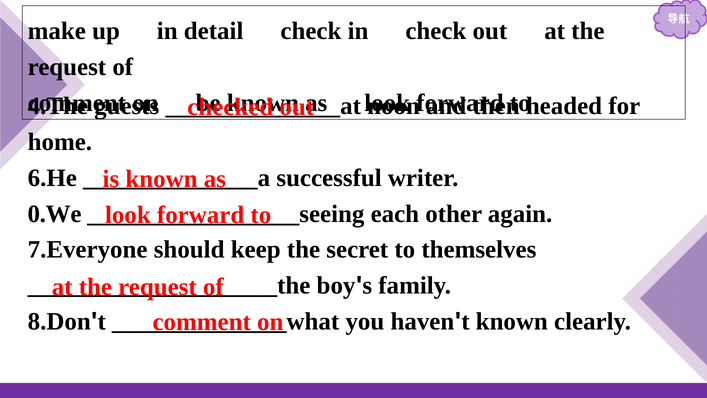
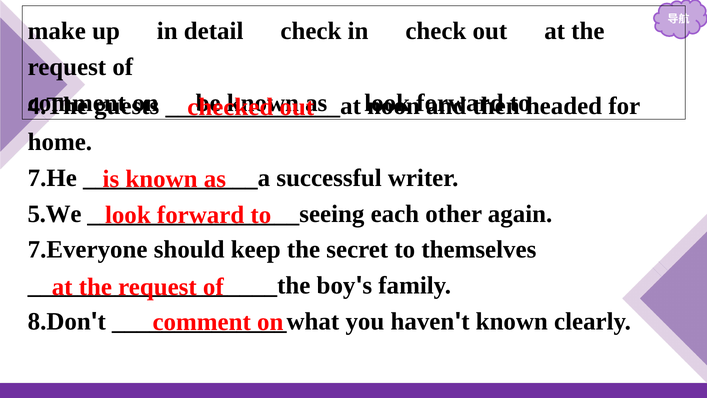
6.He: 6.He -> 7.He (52, 178)
0.We: 0.We -> 5.We (54, 214)
